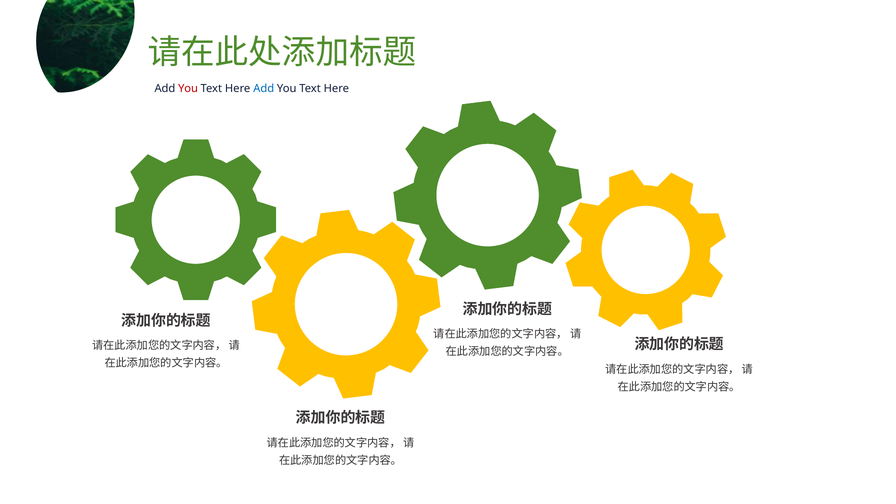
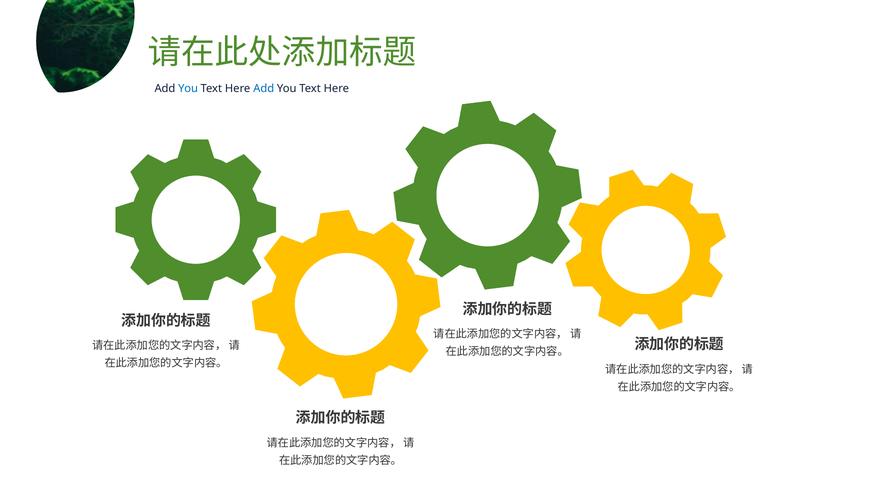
You colour: red -> blue (188, 88)
